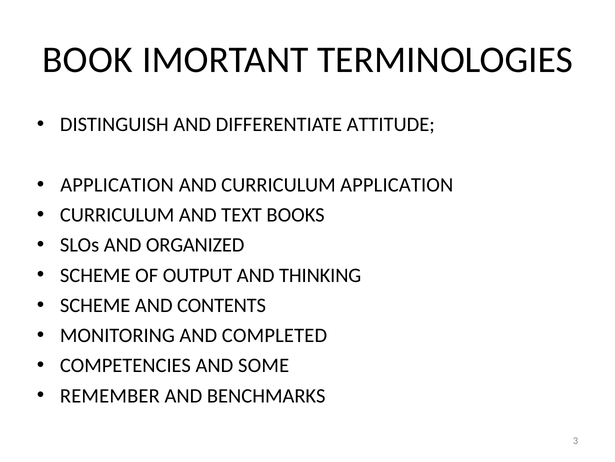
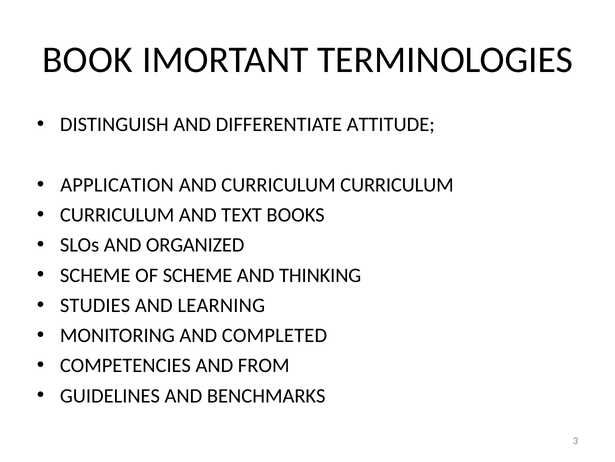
CURRICULUM APPLICATION: APPLICATION -> CURRICULUM (397, 185)
OF OUTPUT: OUTPUT -> SCHEME (198, 275)
SCHEME: SCHEME -> STUDIES (95, 305)
CONTENTS: CONTENTS -> LEARNING (221, 305)
SOME: SOME -> FROM (264, 365)
REMEMBER: REMEMBER -> GUIDELINES (110, 395)
